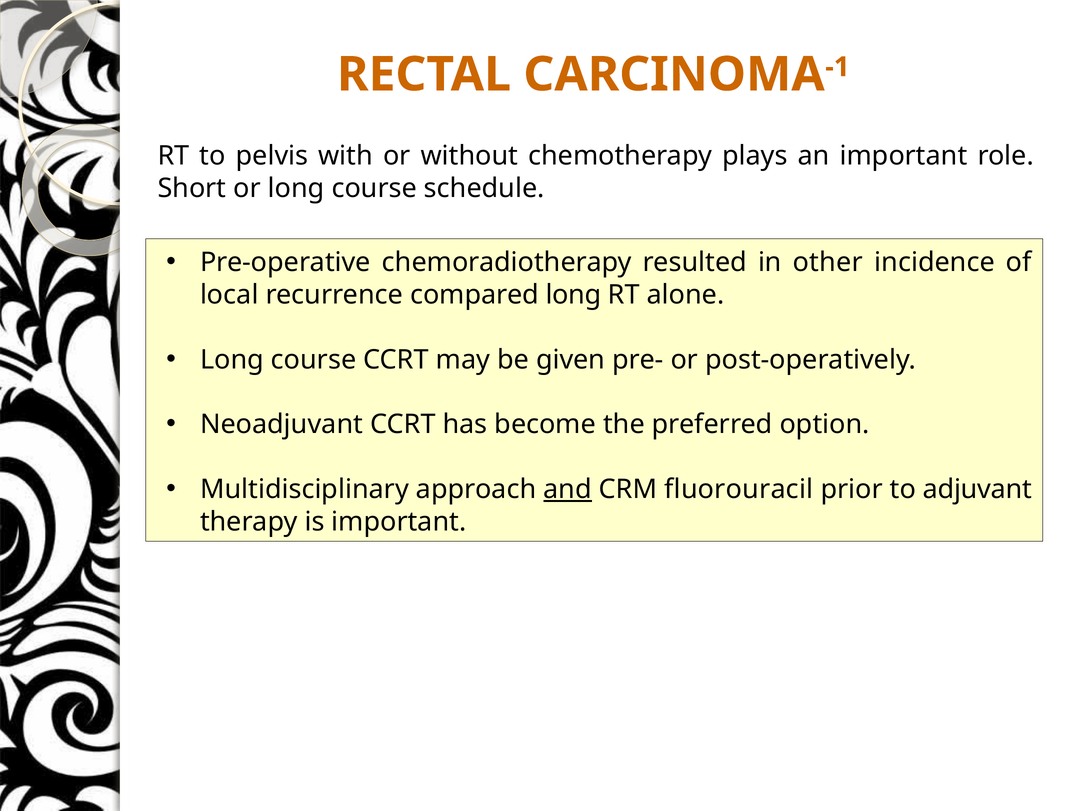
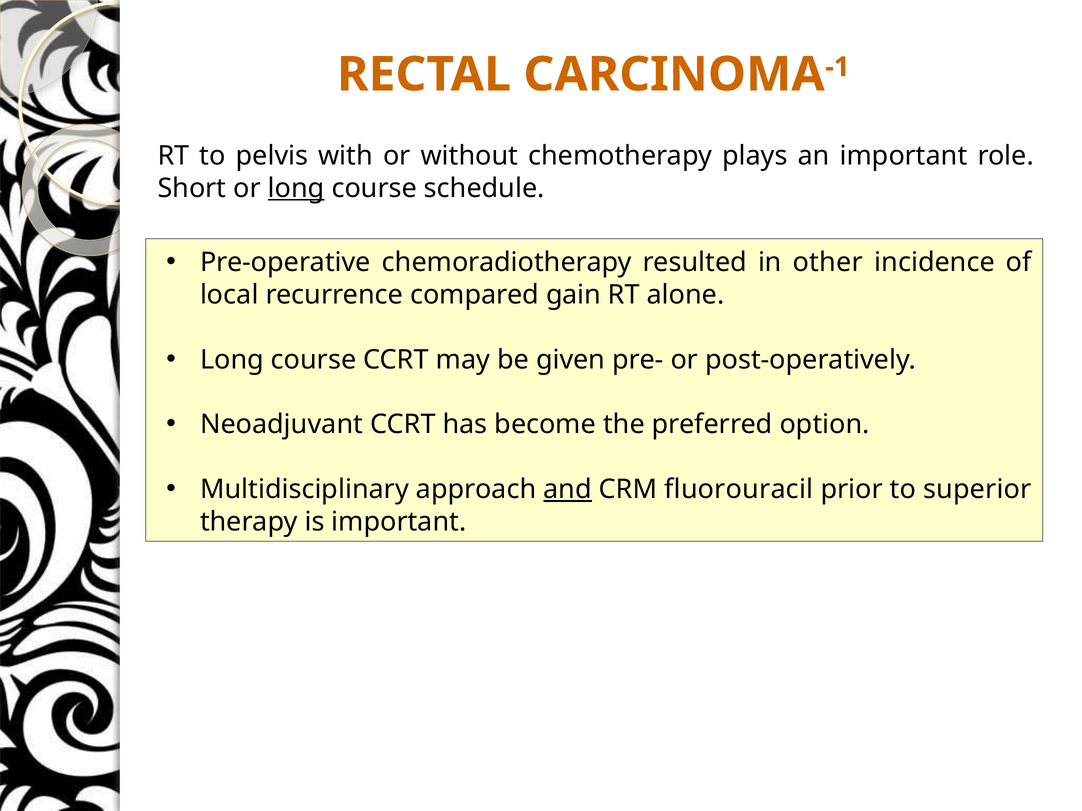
long underline: none -> present (296, 188)
compared long: long -> gain (574, 295)
adjuvant: adjuvant -> superior (977, 490)
